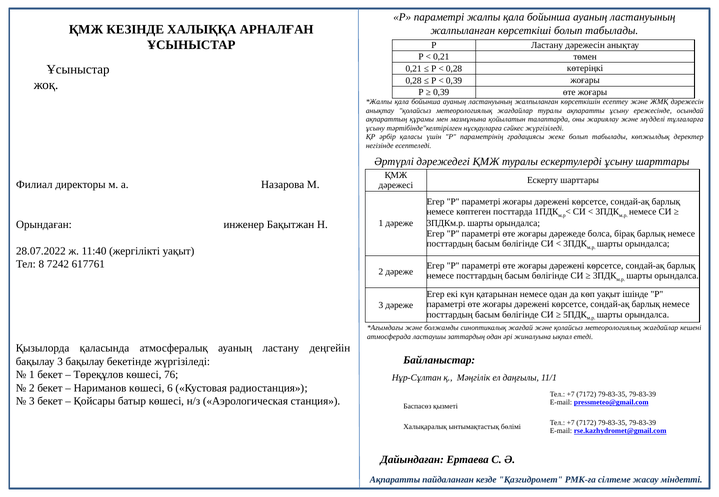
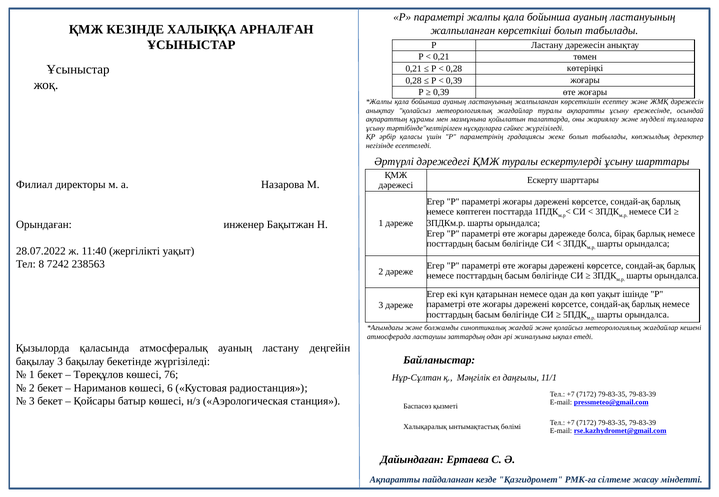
617761: 617761 -> 238563 (88, 265)
